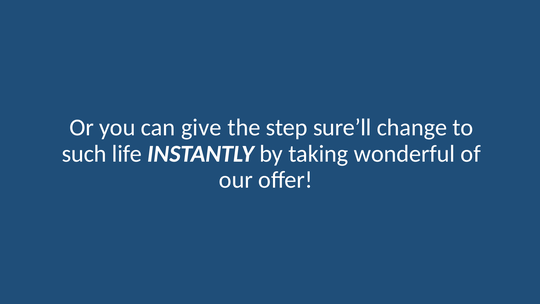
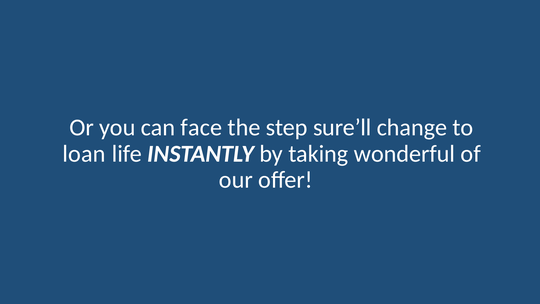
give: give -> face (201, 127)
such: such -> loan (84, 154)
